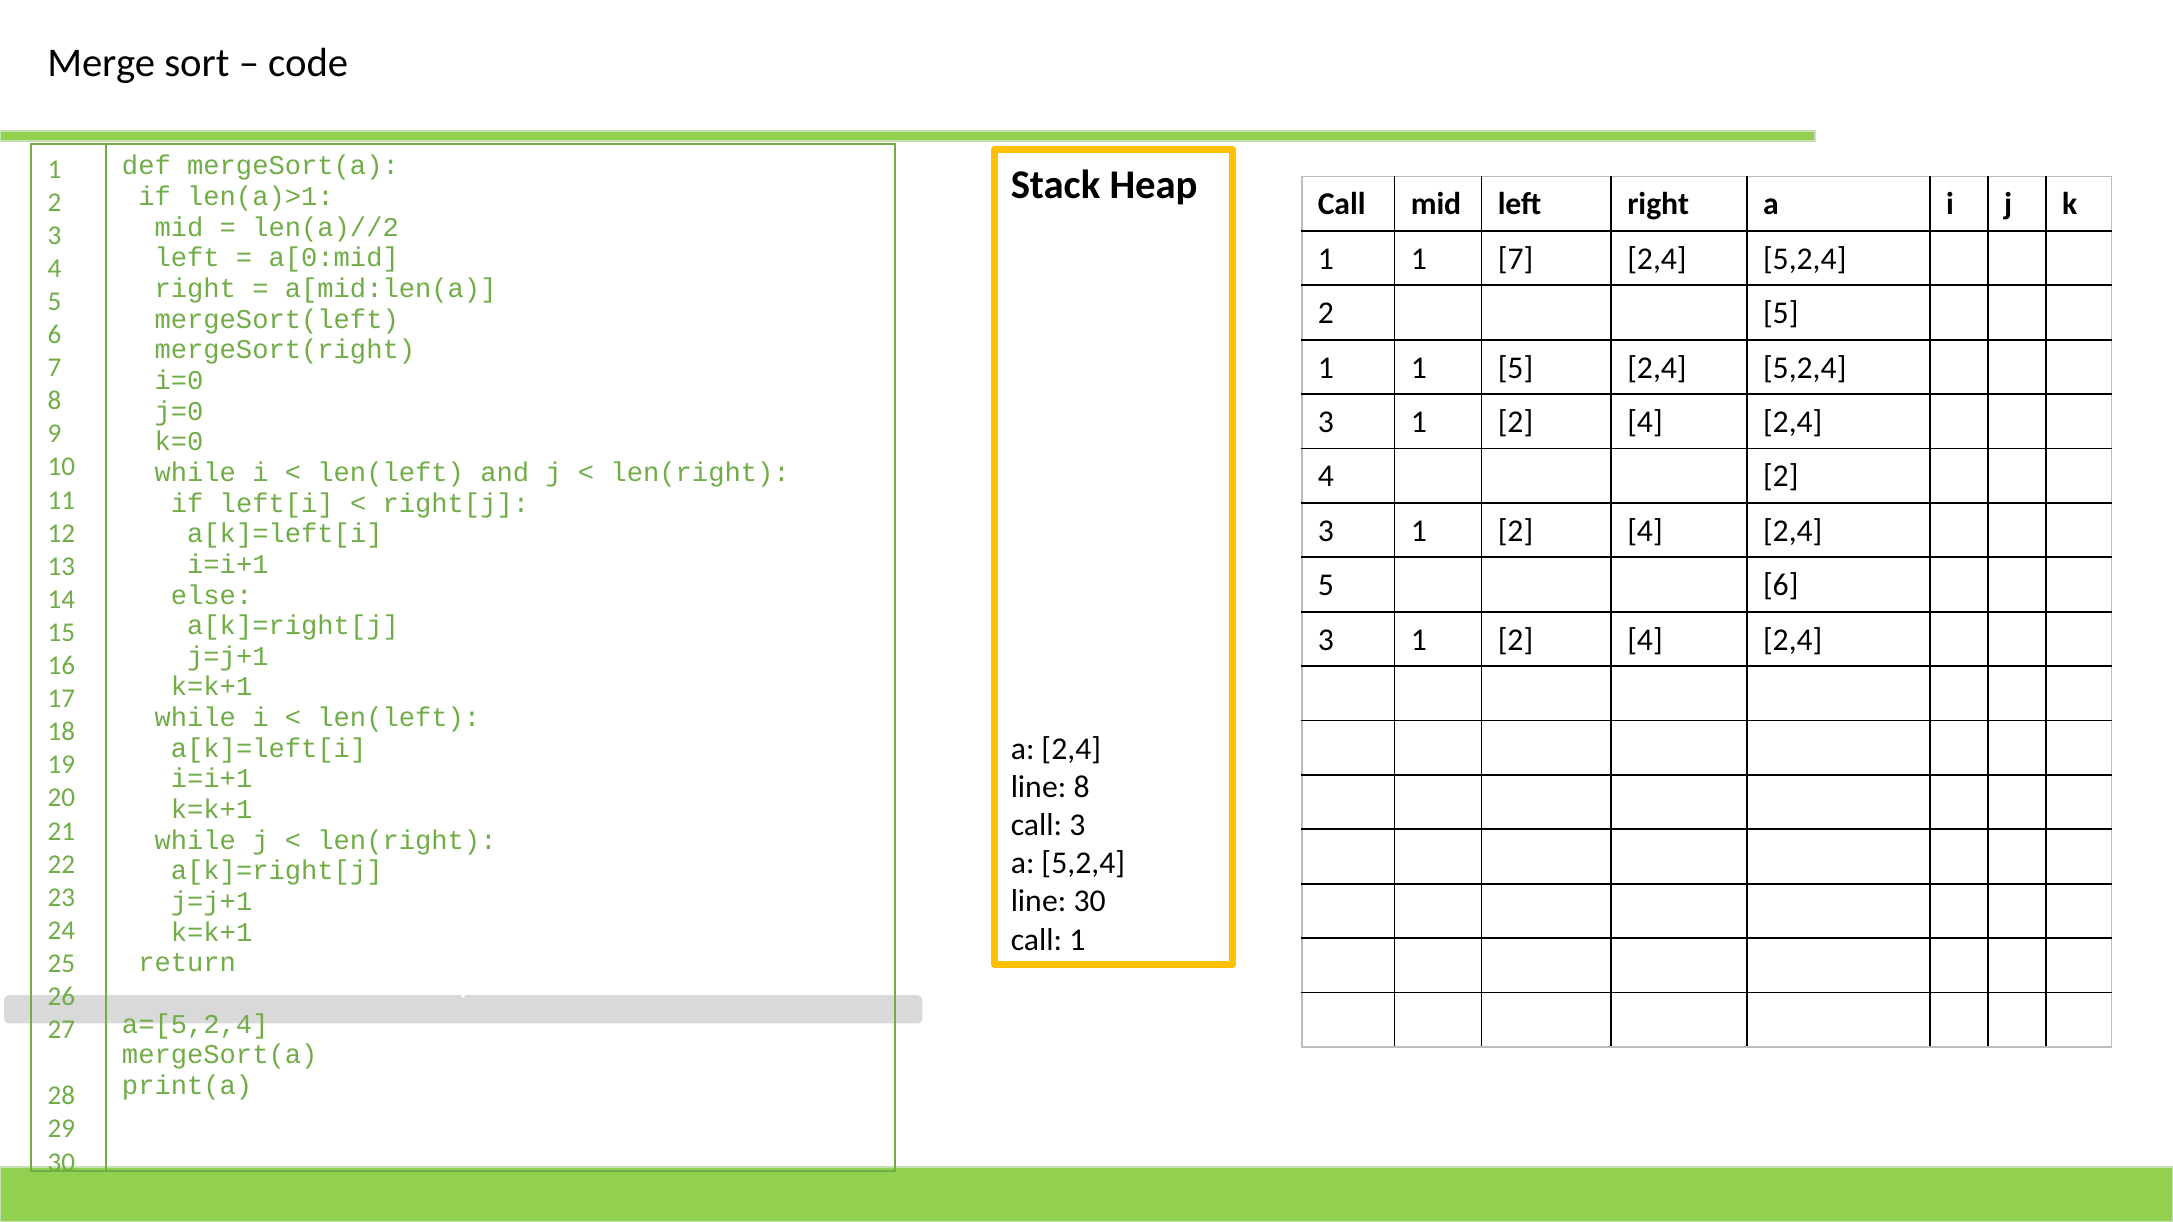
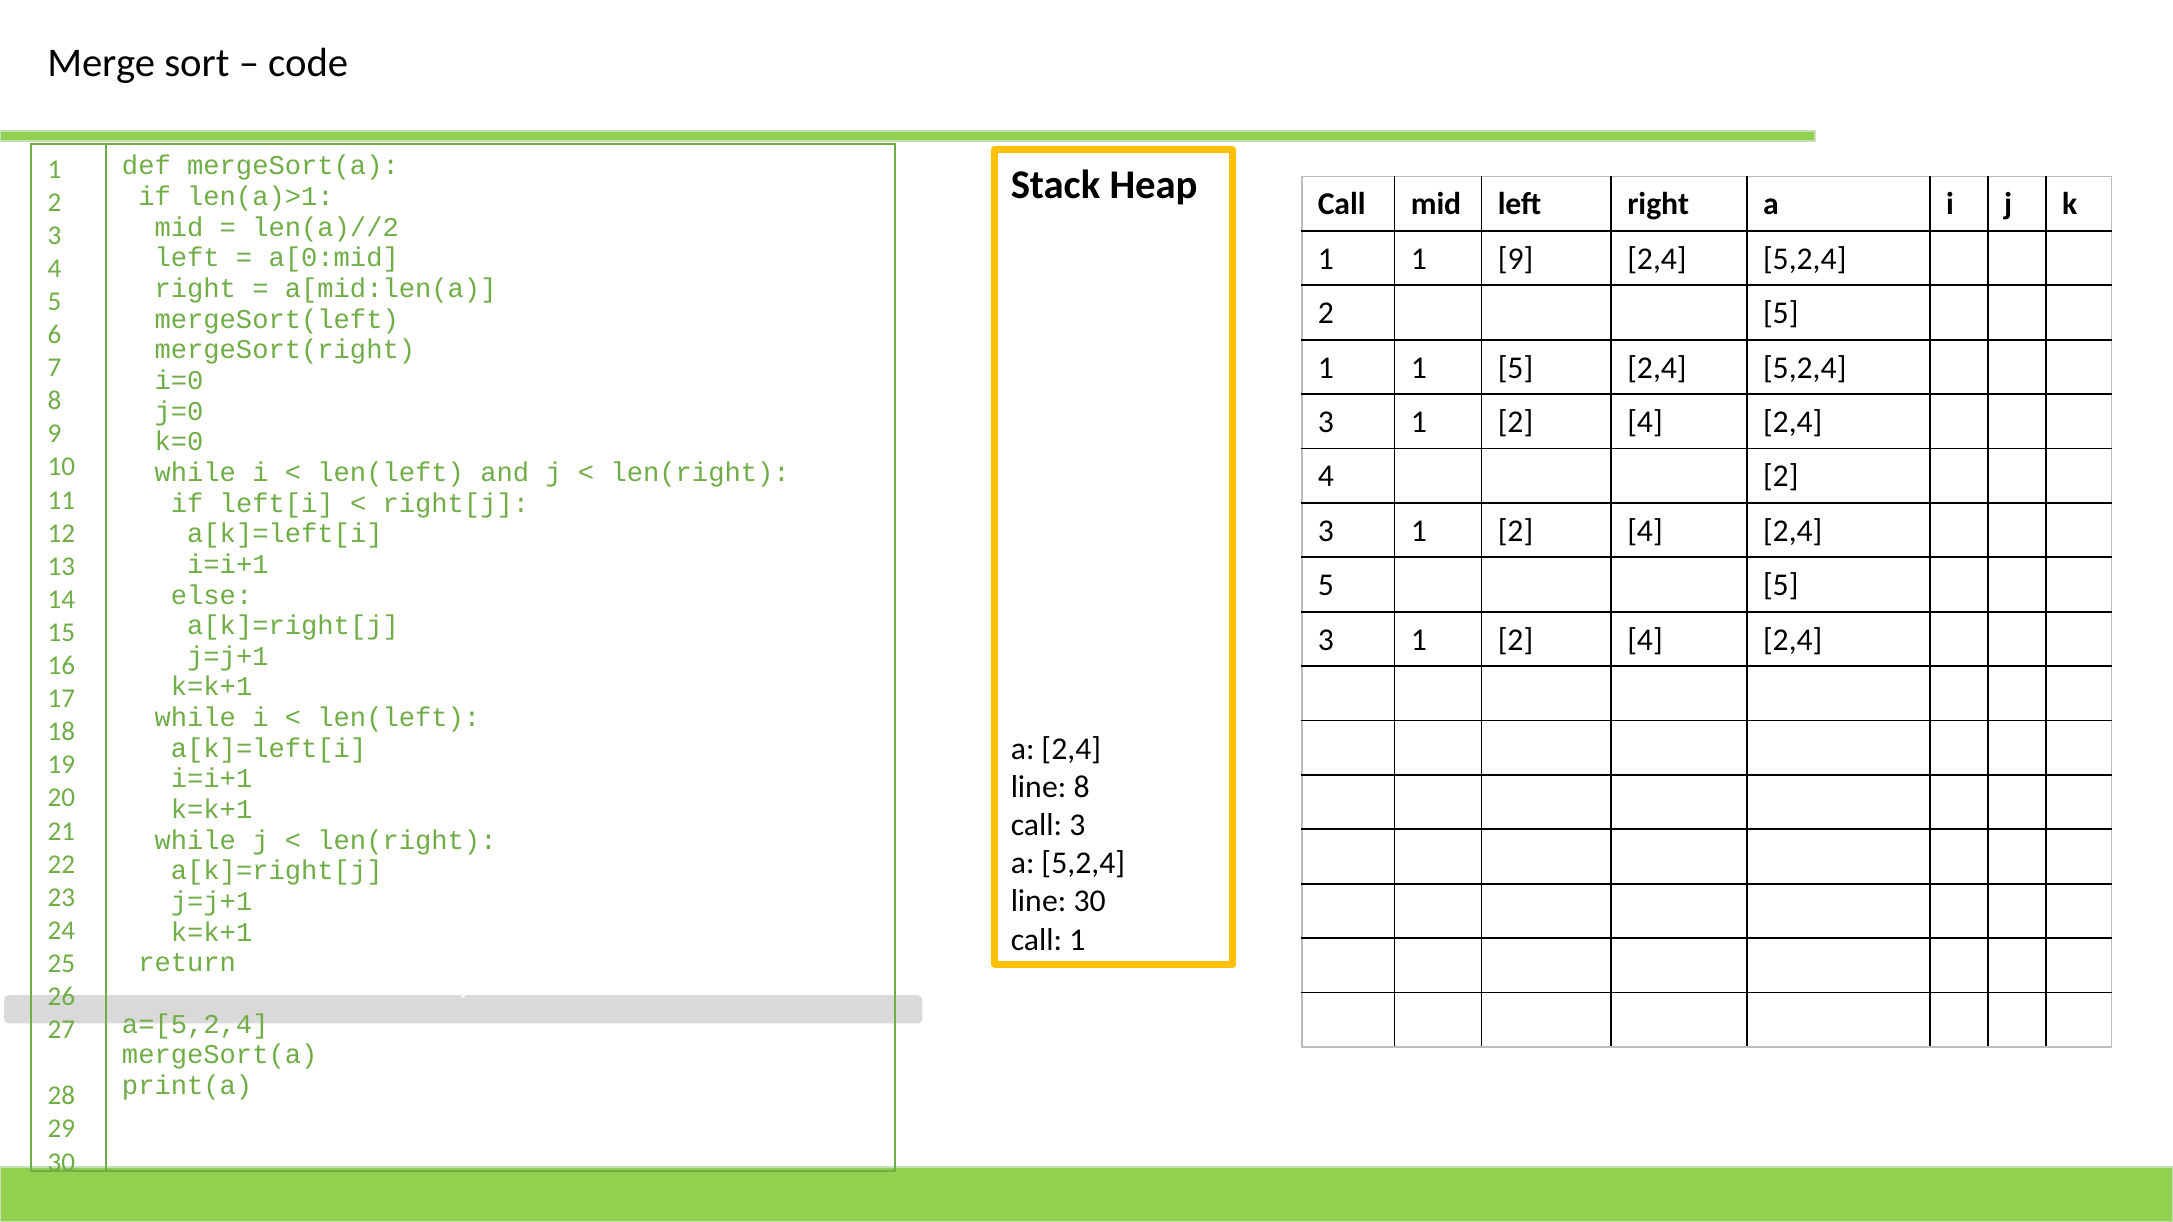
1 7: 7 -> 9 (1516, 259)
6: 6 -> 5 (1781, 585)
